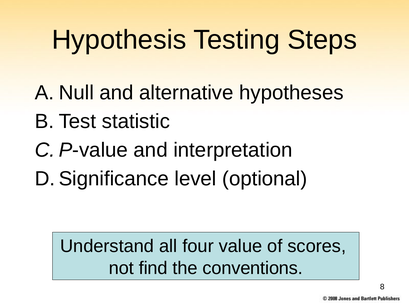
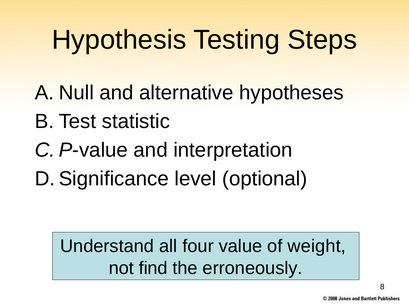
scores: scores -> weight (317, 246)
conventions: conventions -> erroneously (253, 268)
